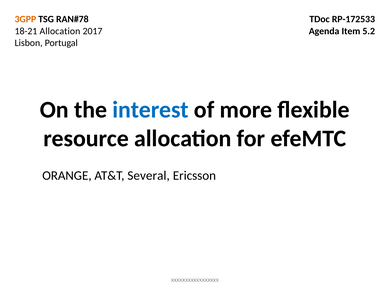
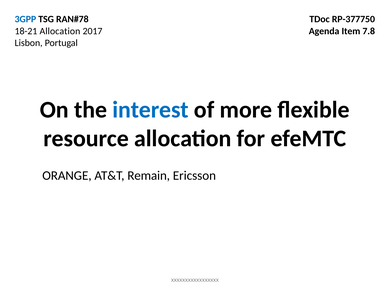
3GPP colour: orange -> blue (25, 19)
RP-172533: RP-172533 -> RP-377750 (353, 19)
5.2: 5.2 -> 7.8 (369, 31)
Several: Several -> Remain (149, 175)
